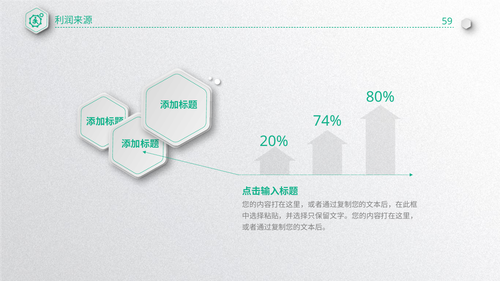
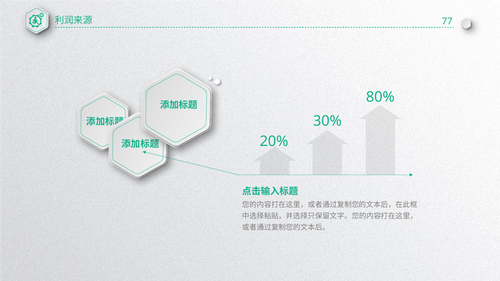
59: 59 -> 77 (447, 21)
74%: 74% -> 30% (327, 121)
